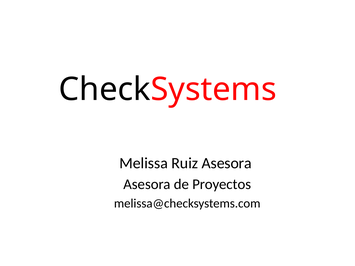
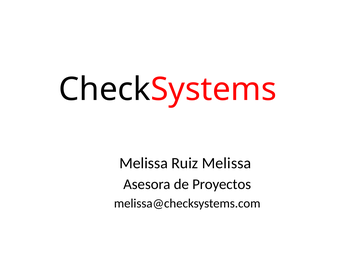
Ruiz Asesora: Asesora -> Melissa (227, 163)
